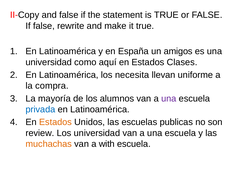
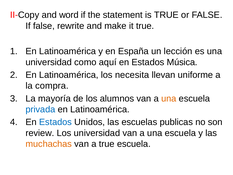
and false: false -> word (69, 15)
amigos: amigos -> lección (178, 51)
Clases: Clases -> Música (182, 62)
una colour: purple -> orange (169, 98)
Estados colour: orange -> blue (55, 122)
a with: with -> true (107, 144)
